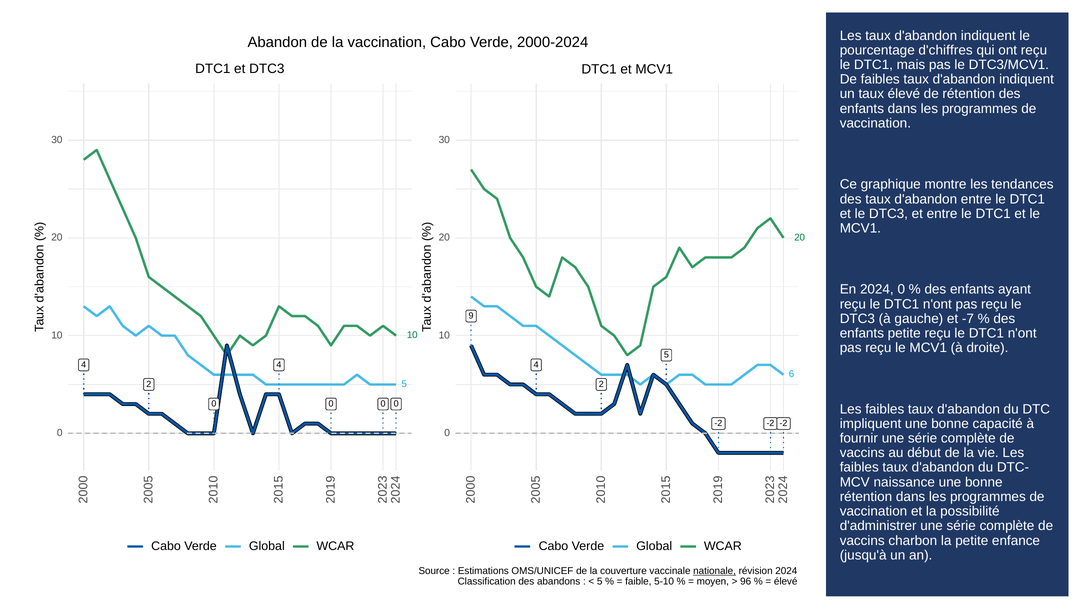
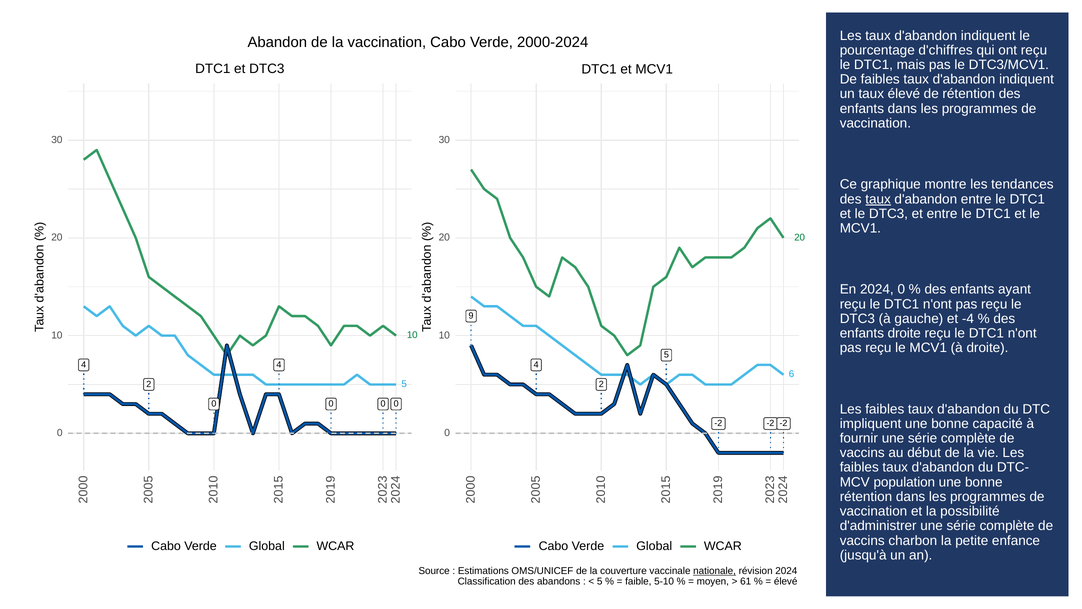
taux underline: none -> present (878, 199)
-7: -7 -> -4 (968, 318)
enfants petite: petite -> droite (904, 333)
naissance: naissance -> population (904, 482)
96: 96 -> 61 (746, 581)
